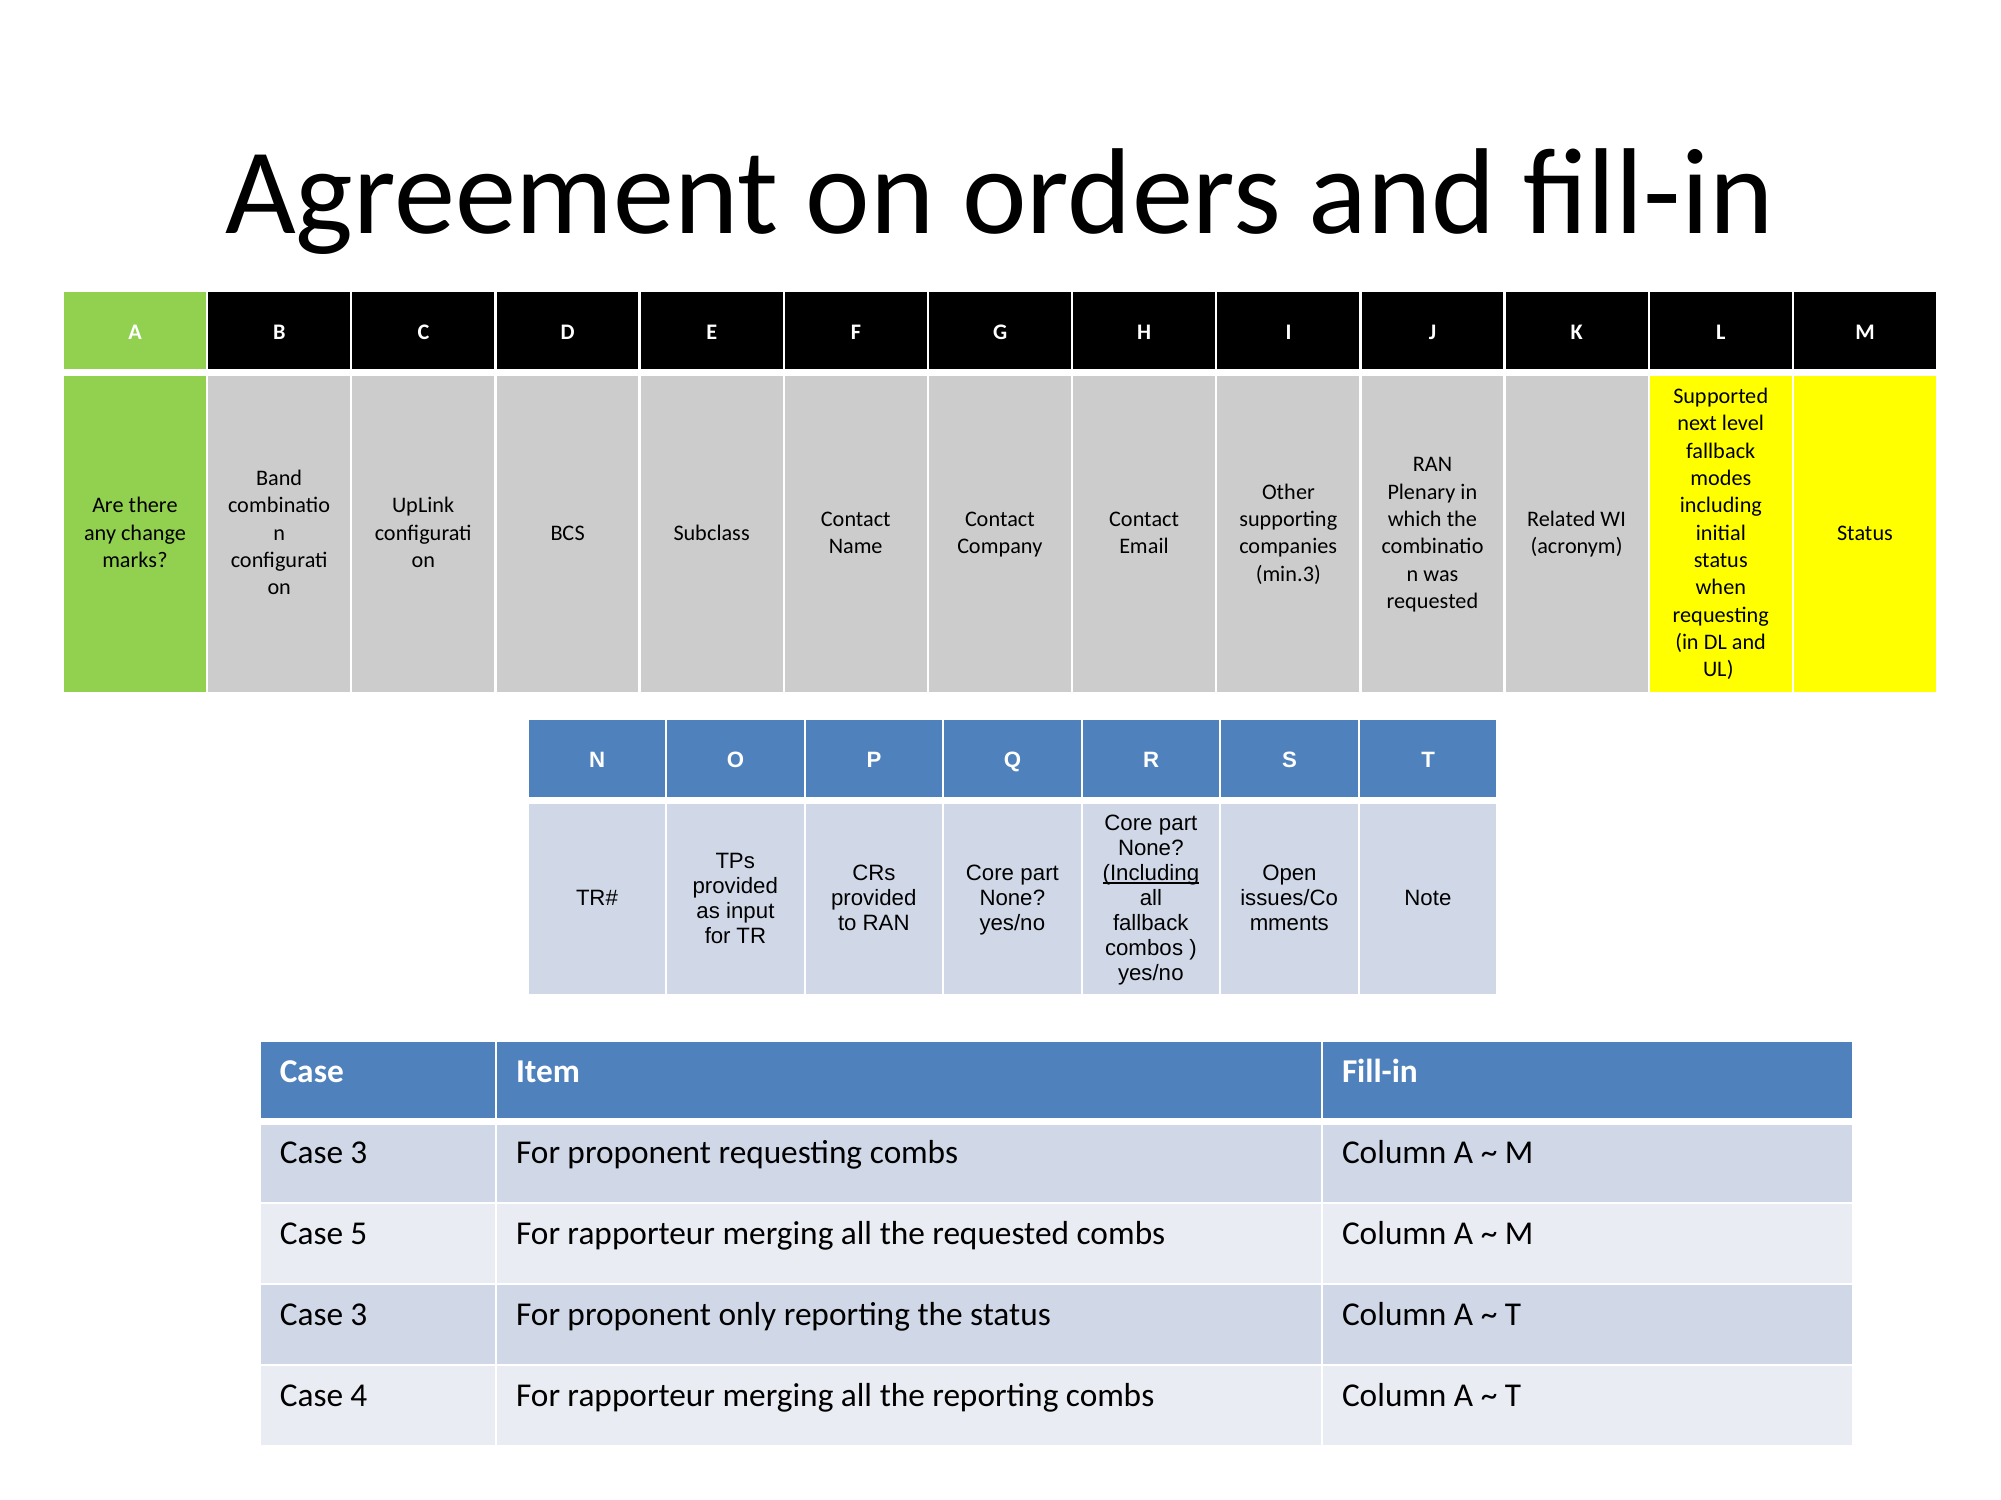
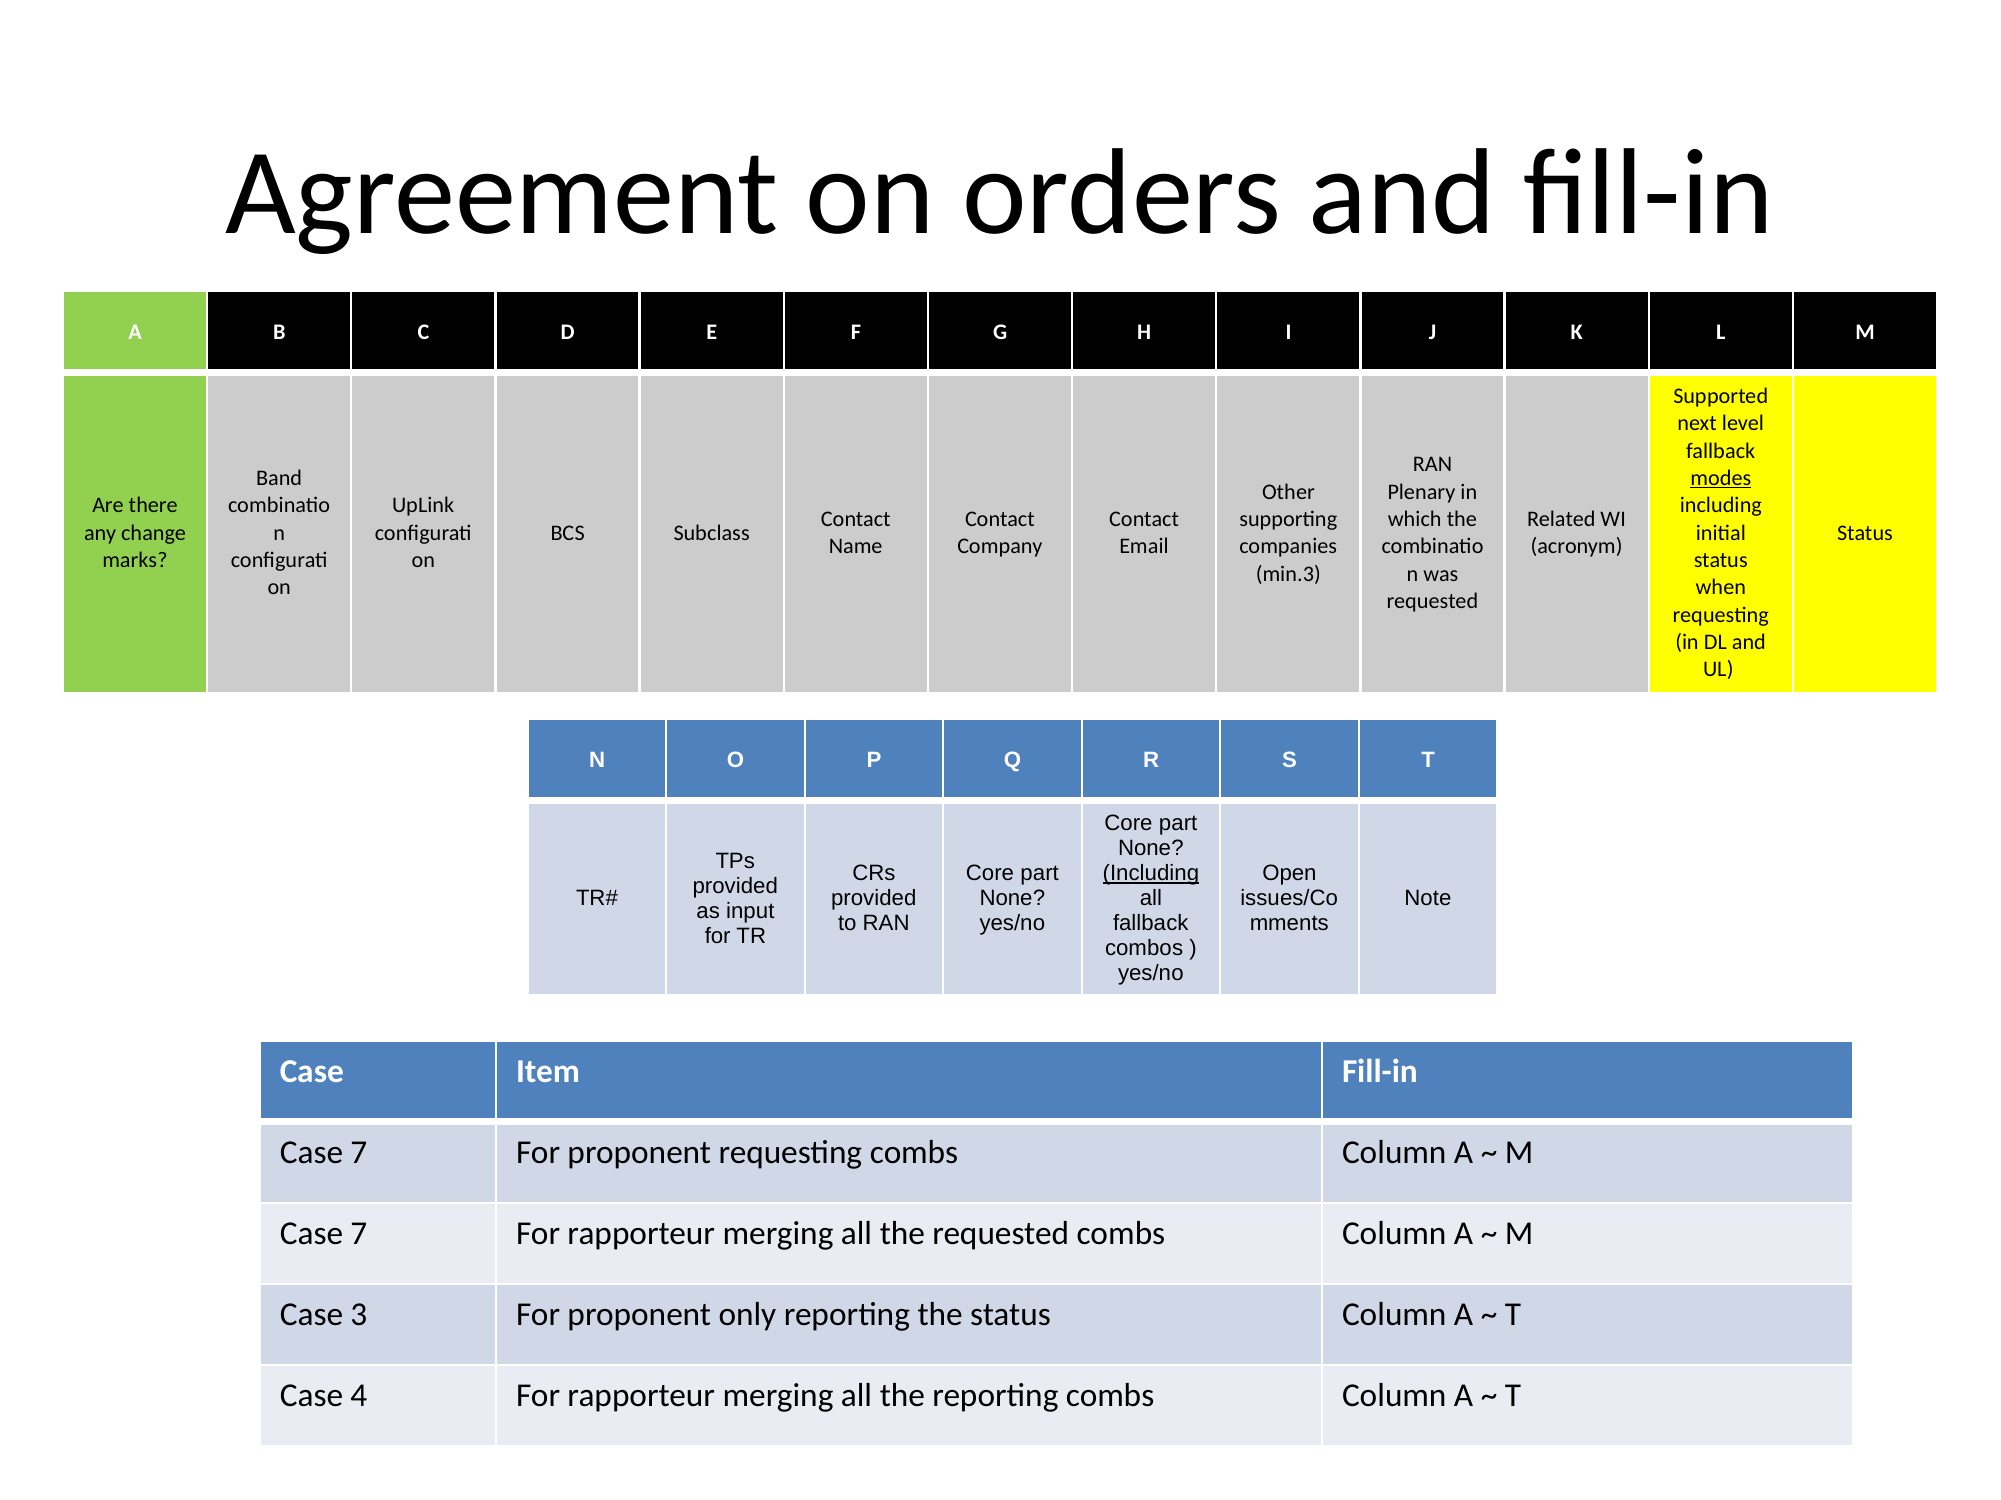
modes underline: none -> present (1721, 479)
3: 3 -> 7 (359, 1153)
5: 5 -> 7 (359, 1234)
